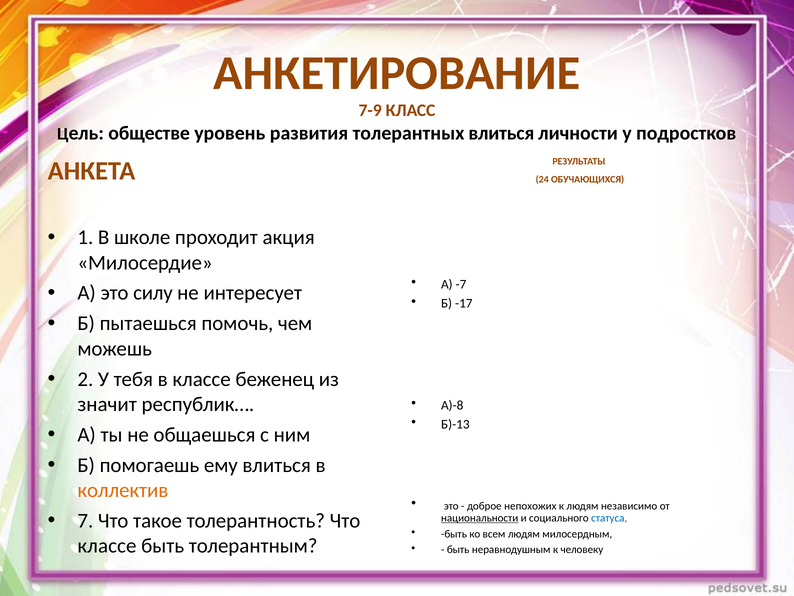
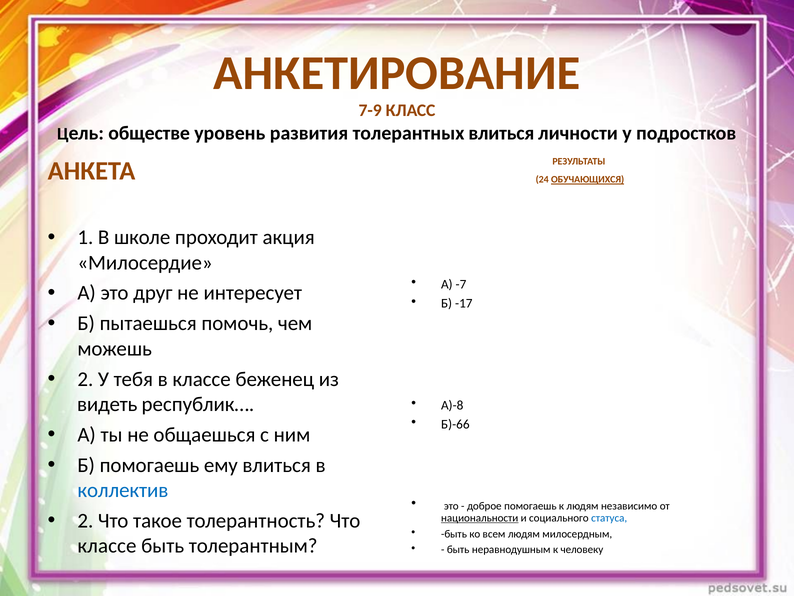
ОБУЧАЮЩИХСЯ underline: none -> present (588, 180)
силу: силу -> друг (153, 293)
значит: значит -> видеть (107, 404)
Б)-13: Б)-13 -> Б)-66 (455, 424)
коллектив colour: orange -> blue (123, 490)
доброе непохожих: непохожих -> помогаешь (530, 505)
7: 7 -> 2 (85, 520)
